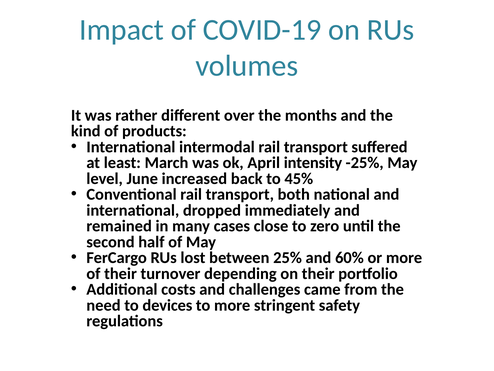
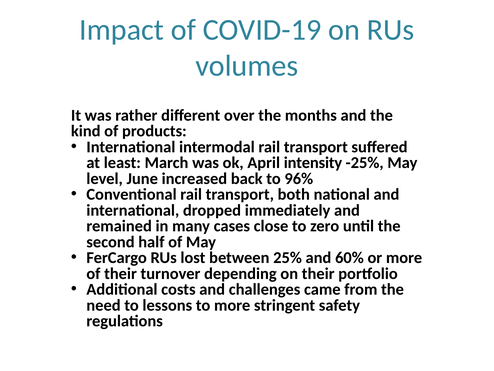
45%: 45% -> 96% (299, 178)
devices: devices -> lessons (167, 305)
